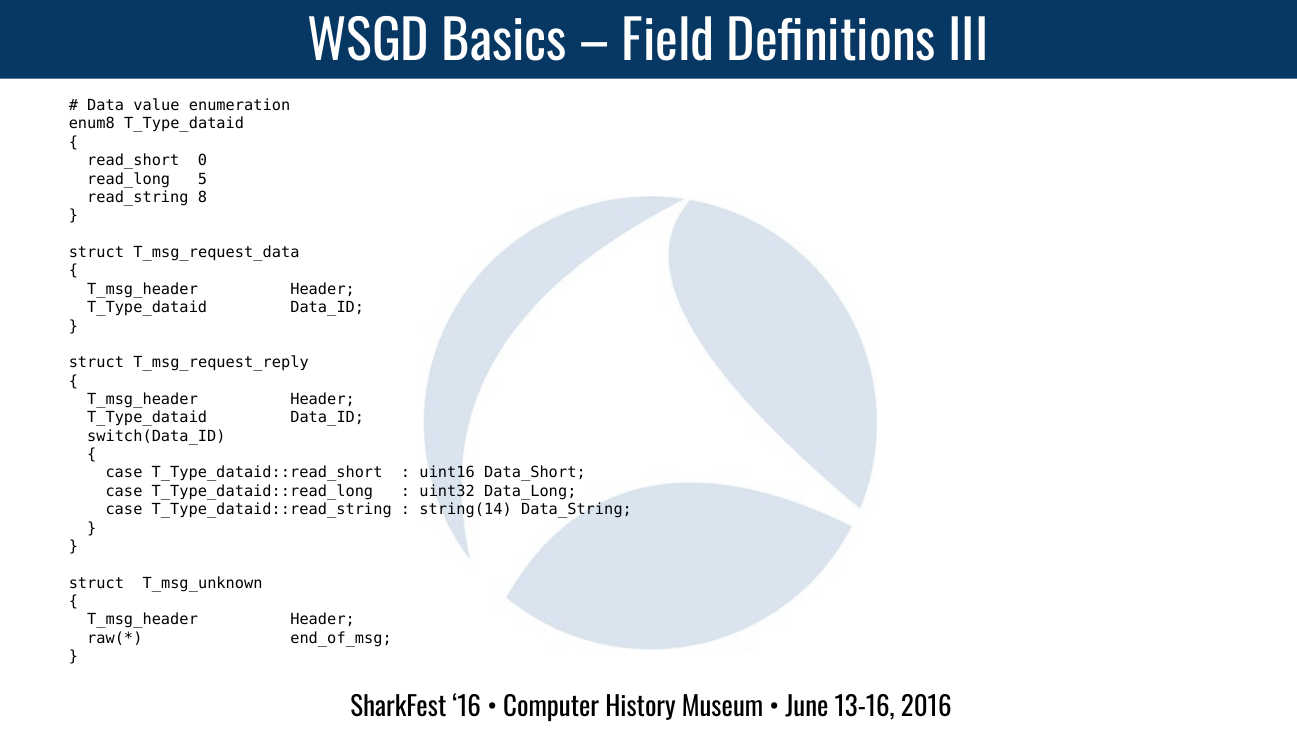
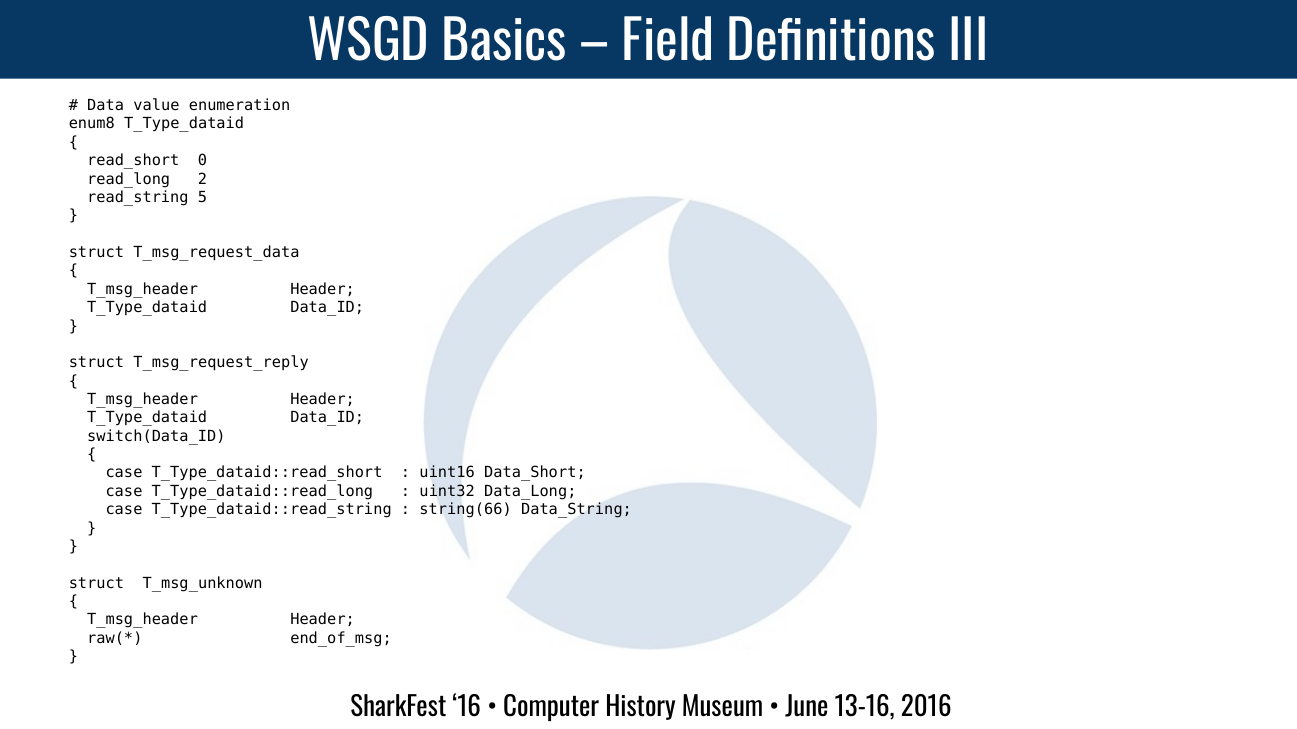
5: 5 -> 2 (202, 179)
8: 8 -> 5 (202, 198)
string(14: string(14 -> string(66 (466, 510)
